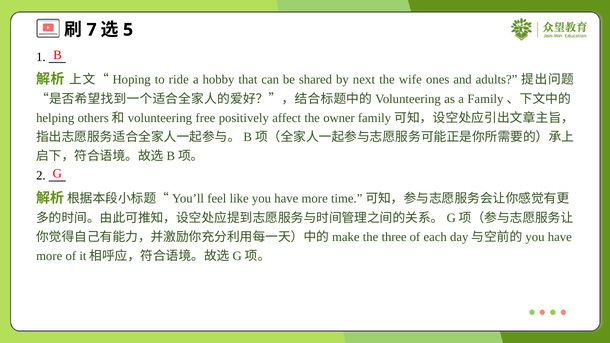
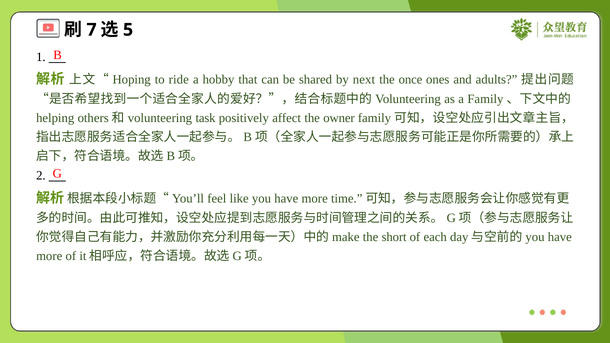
wife: wife -> once (410, 80)
free: free -> task (206, 118)
three: three -> short (394, 237)
